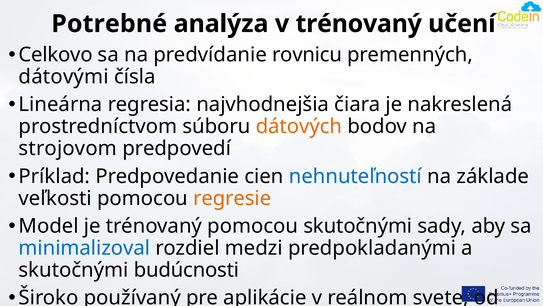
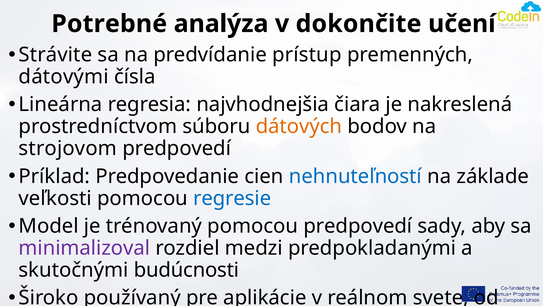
v trénovaný: trénovaný -> dokončite (359, 24)
Celkovo: Celkovo -> Strávite (55, 55)
rovnicu: rovnicu -> prístup (307, 55)
regresie colour: orange -> blue (232, 198)
pomocou skutočnými: skutočnými -> predpovedí (358, 226)
minimalizoval colour: blue -> purple (84, 248)
